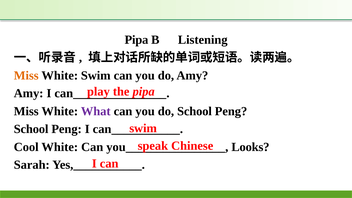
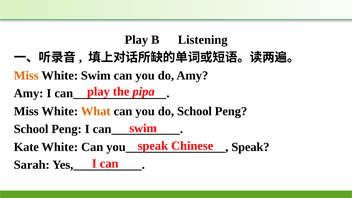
Pipa: Pipa -> Play (136, 40)
What colour: purple -> orange (96, 111)
Cool: Cool -> Kate (26, 147)
Looks: Looks -> Speak (250, 147)
